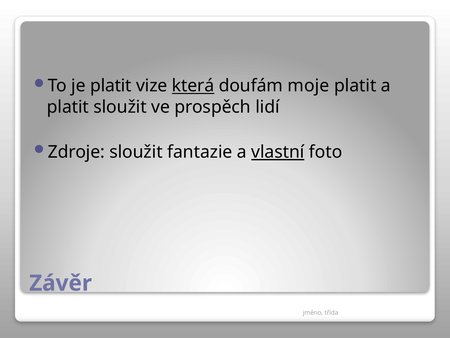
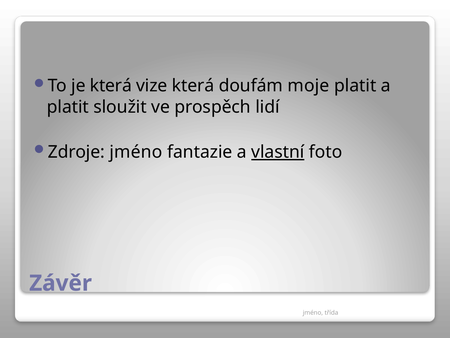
je platit: platit -> která (111, 86)
která underline: present -> none (193, 86)
Zdroje sloužit: sloužit -> jméno (136, 152)
